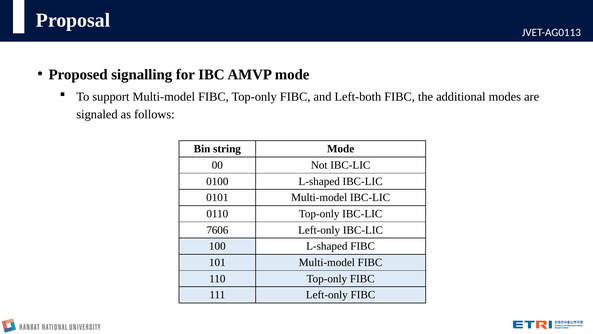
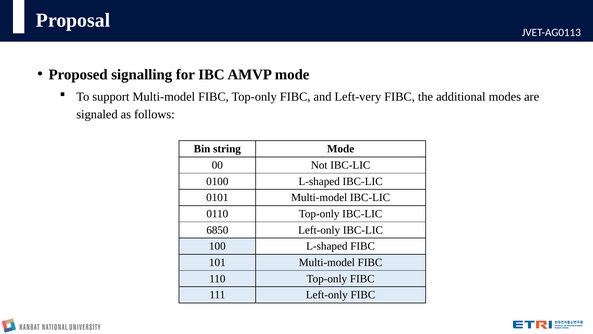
Left-both: Left-both -> Left-very (358, 97)
7606: 7606 -> 6850 (217, 230)
